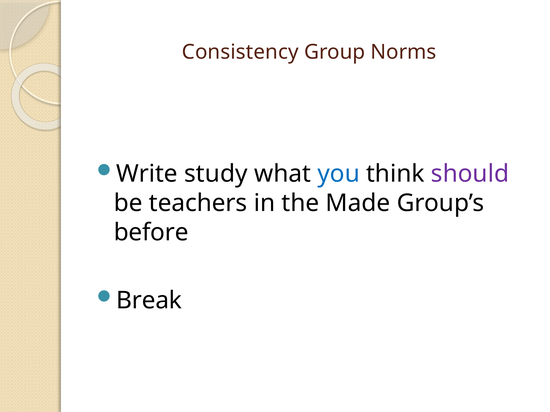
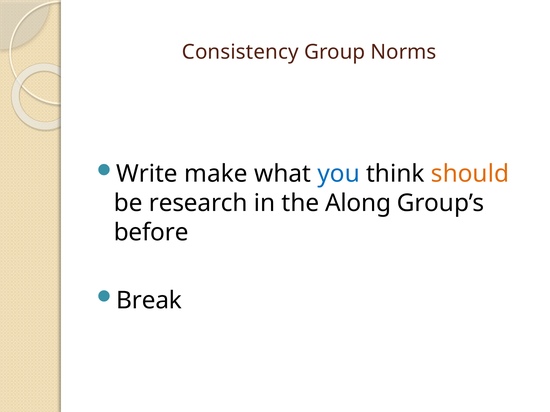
study: study -> make (216, 174)
should colour: purple -> orange (470, 174)
teachers: teachers -> research (198, 203)
Made: Made -> Along (358, 203)
